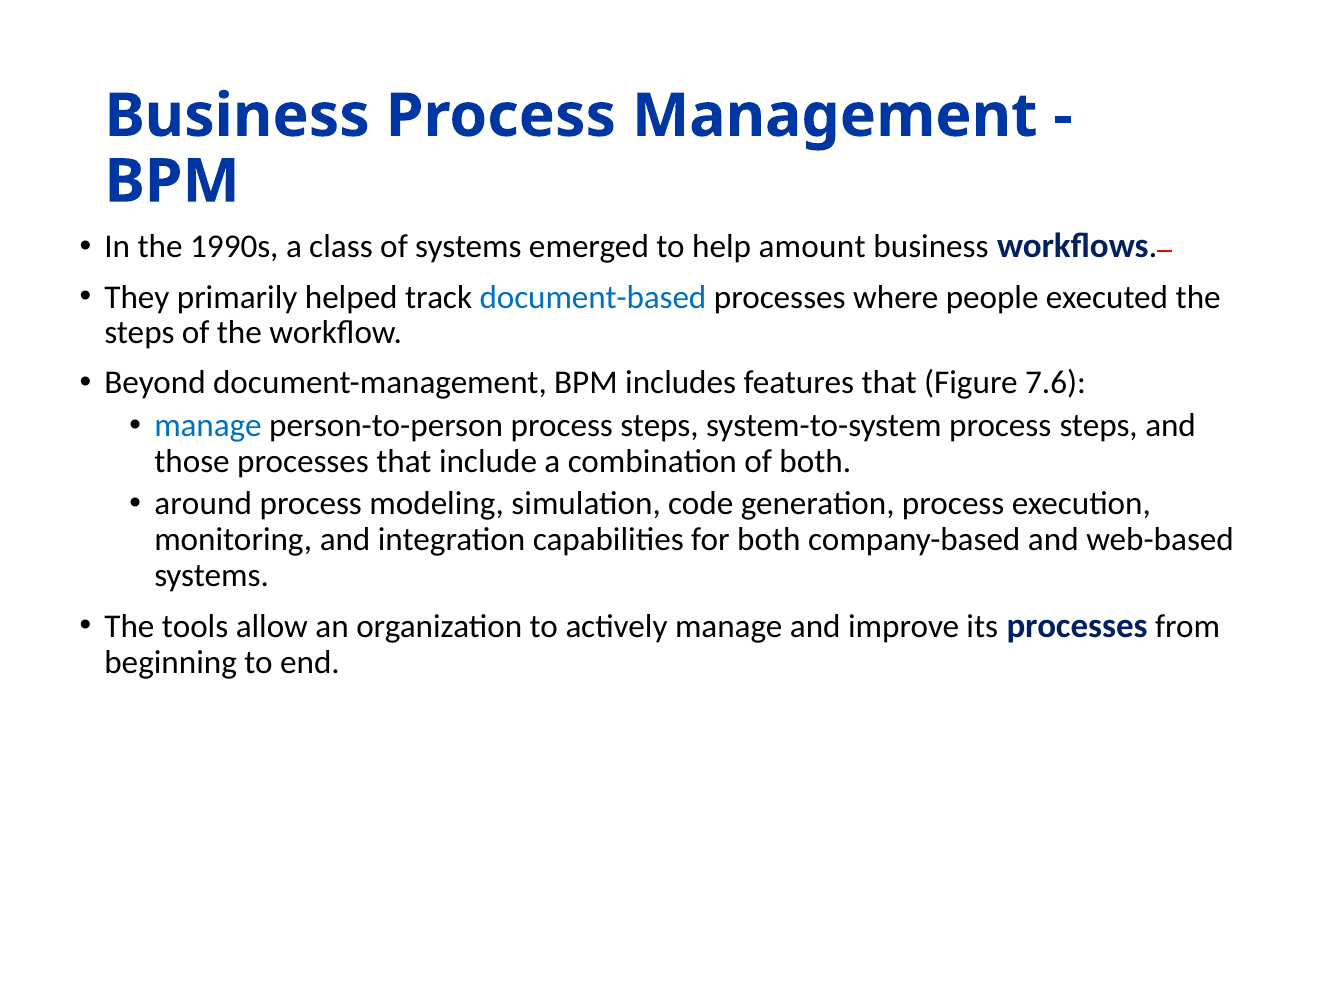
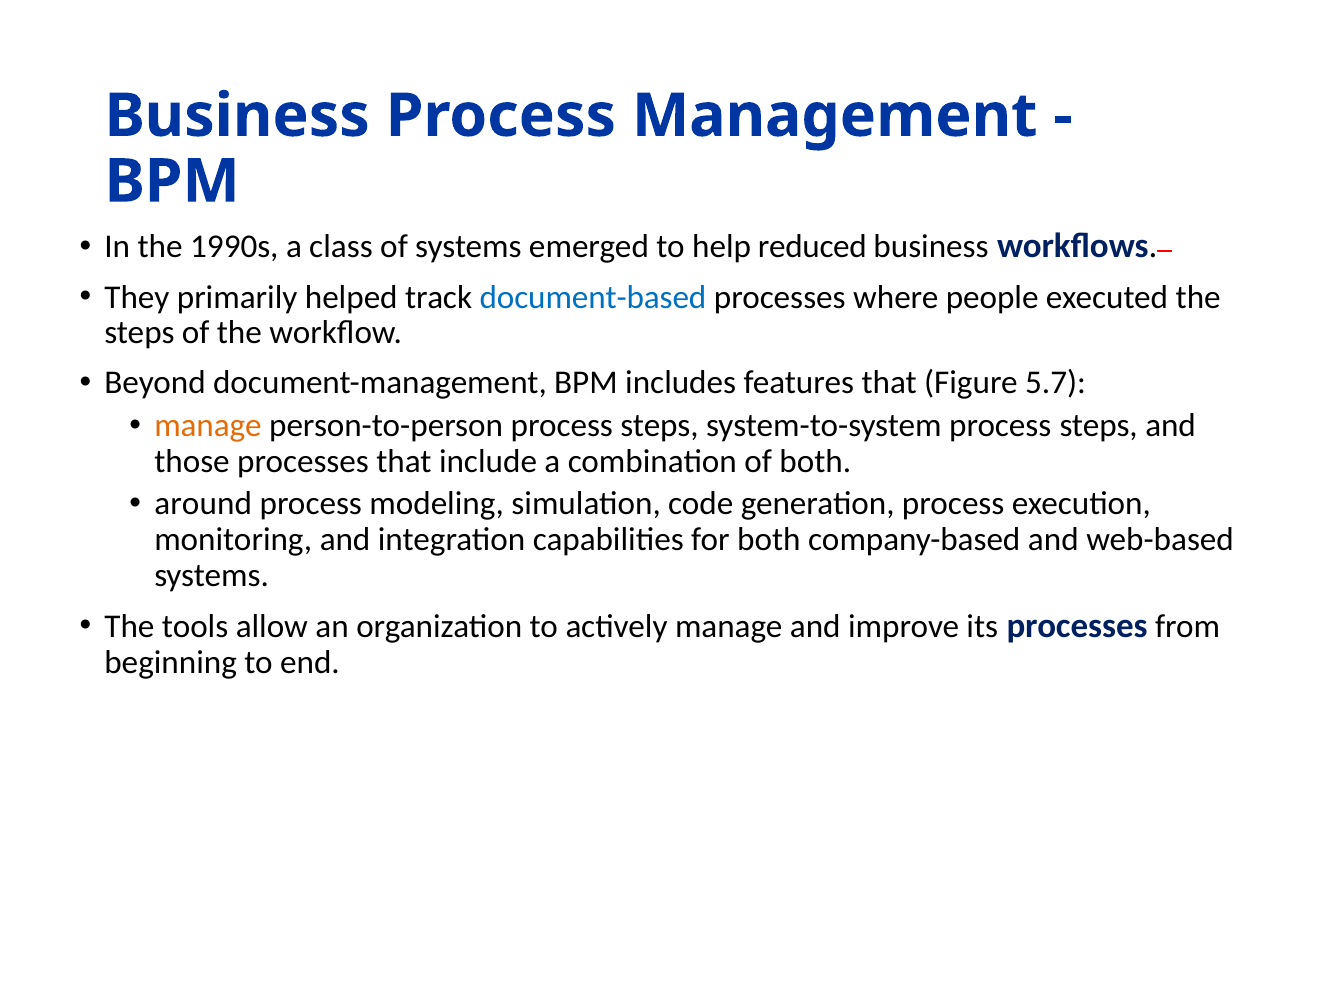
amount: amount -> reduced (812, 247)
7.6: 7.6 -> 5.7 (1056, 383)
manage colour: blue -> orange (208, 425)
